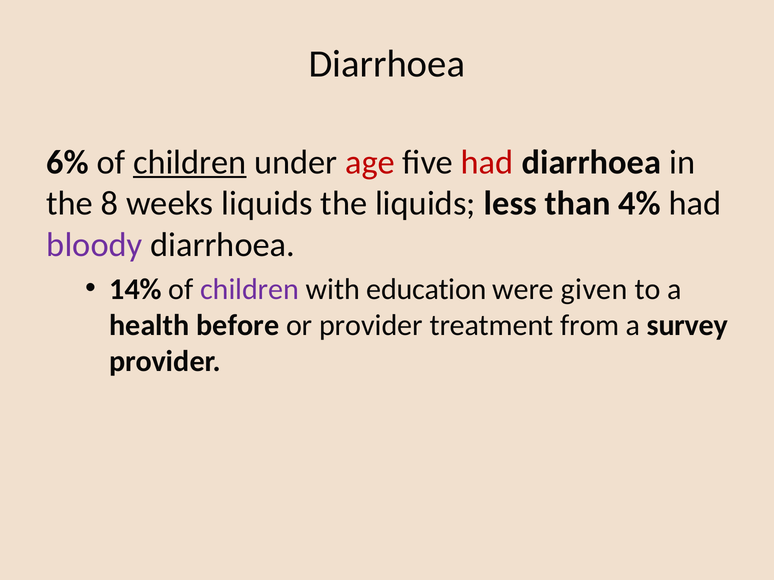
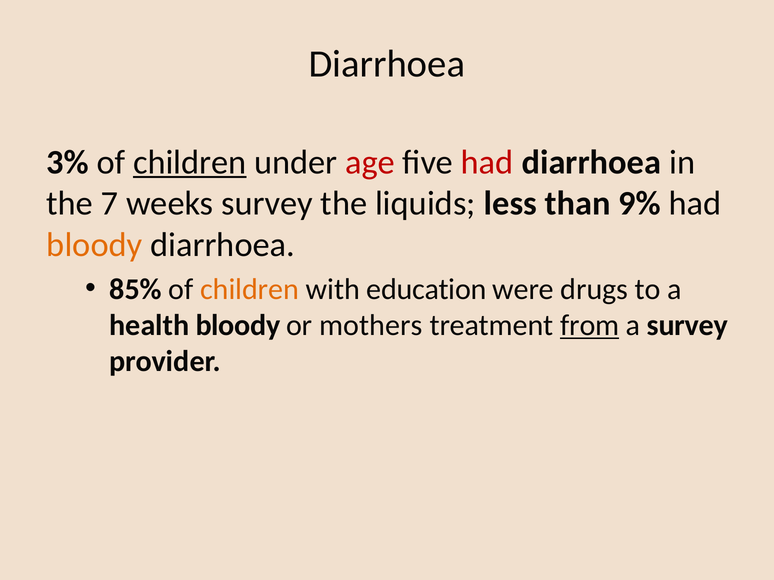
6%: 6% -> 3% (68, 162)
8: 8 -> 7 (110, 204)
weeks liquids: liquids -> survey (267, 204)
4%: 4% -> 9% (640, 204)
bloody colour: purple -> orange (94, 245)
14%: 14% -> 85% (136, 289)
children colour: purple -> orange (250, 289)
given: given -> drugs (594, 289)
health before: before -> bloody (238, 326)
or provider: provider -> mothers (371, 326)
from underline: none -> present (590, 326)
